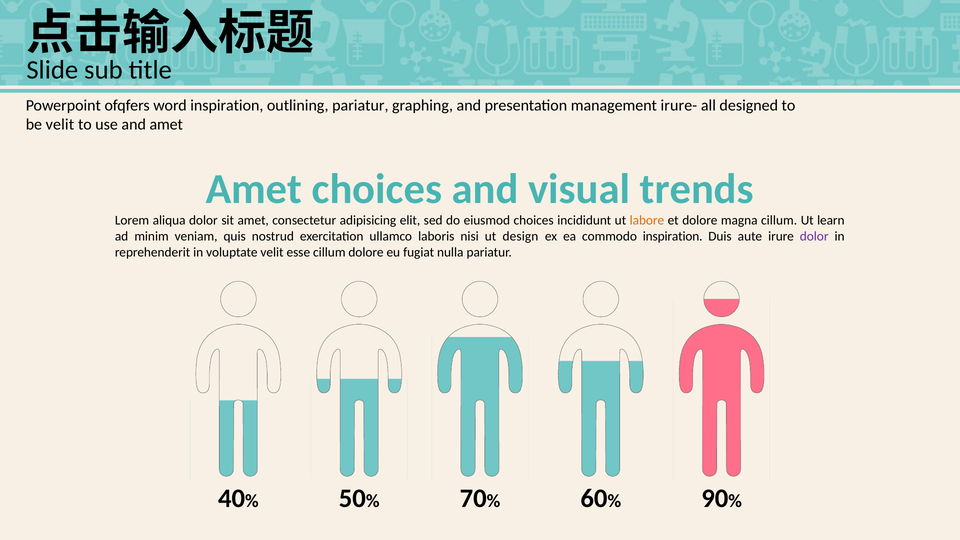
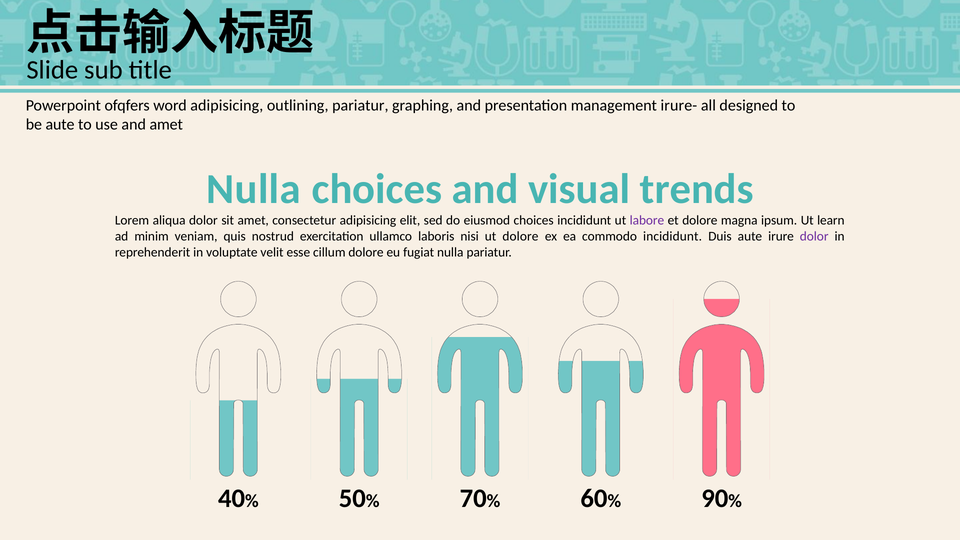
word inspiration: inspiration -> adipisicing (227, 106)
be velit: velit -> aute (60, 125)
Amet: Amet -> Nulla (254, 189)
labore colour: orange -> purple (647, 221)
magna cillum: cillum -> ipsum (779, 221)
ut design: design -> dolore (520, 237)
commodo inspiration: inspiration -> incididunt (673, 237)
